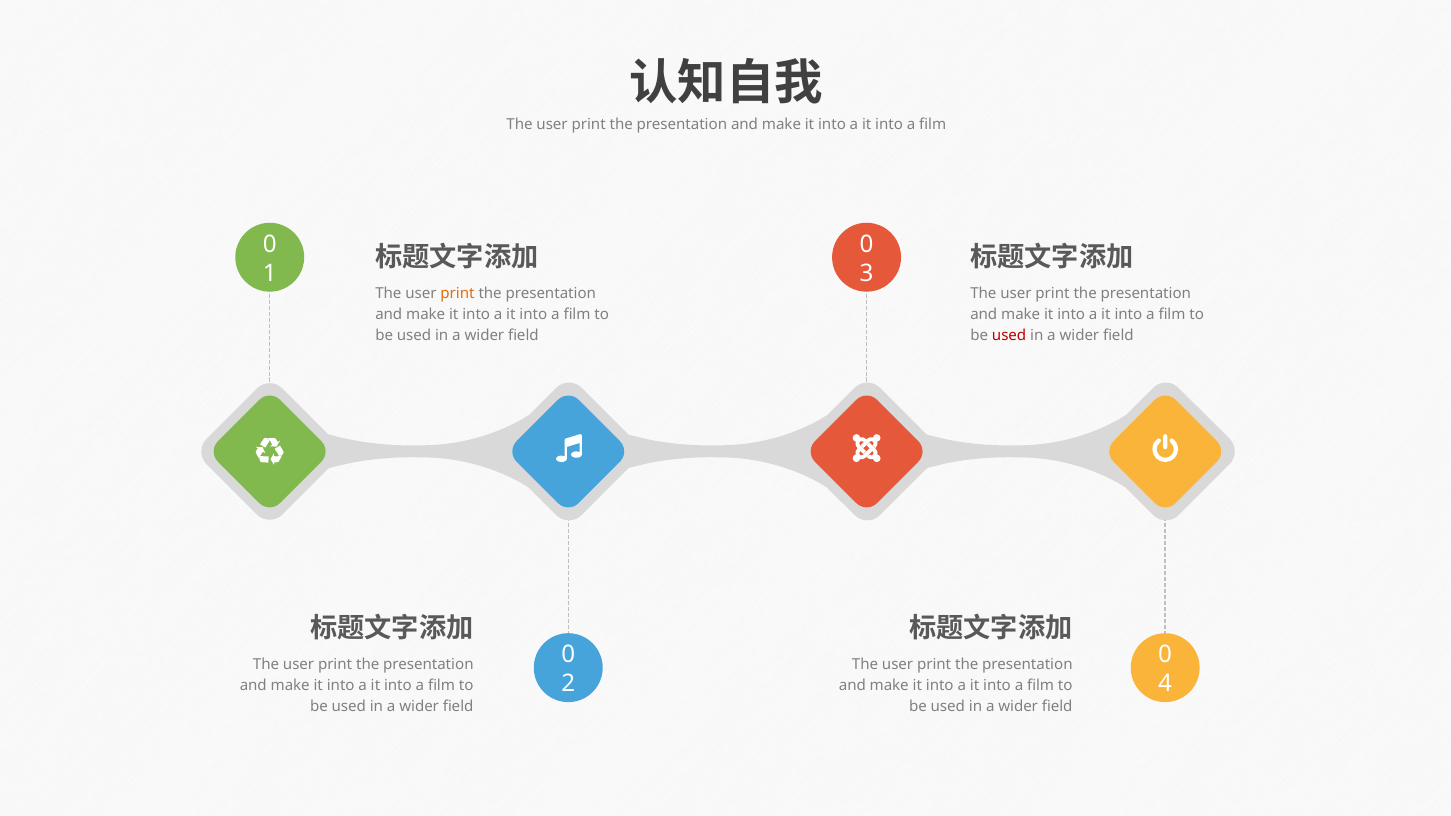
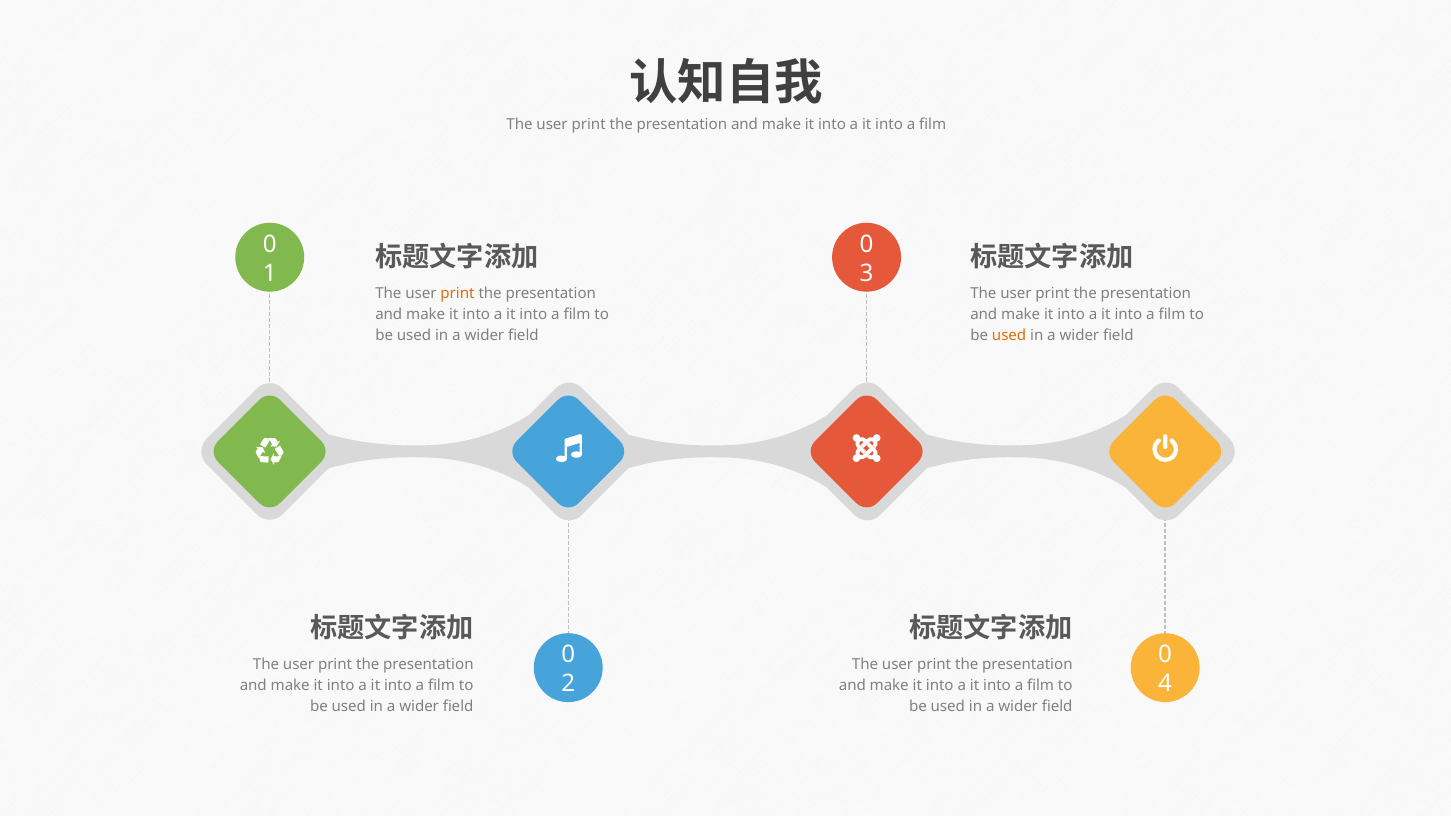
used colour: red -> orange (1009, 335)
